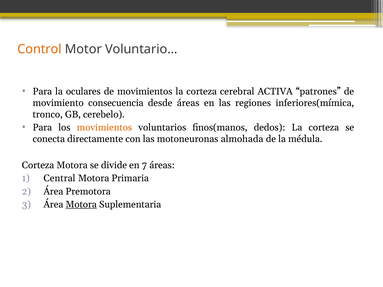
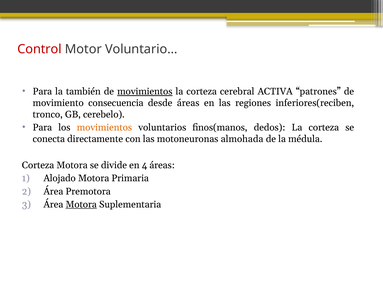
Control colour: orange -> red (39, 49)
oculares: oculares -> también (83, 92)
movimientos underline: none -> present (145, 92)
inferiores(mímica: inferiores(mímica -> inferiores(reciben (315, 103)
7: 7 -> 4 (145, 165)
Central: Central -> Alojado (60, 178)
